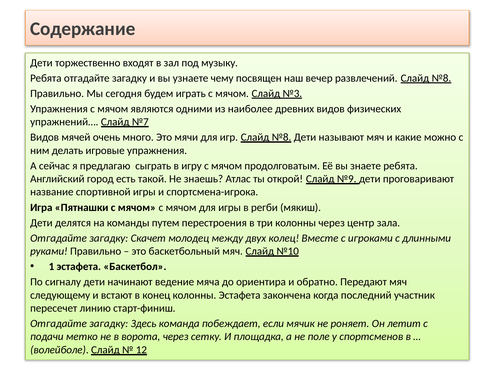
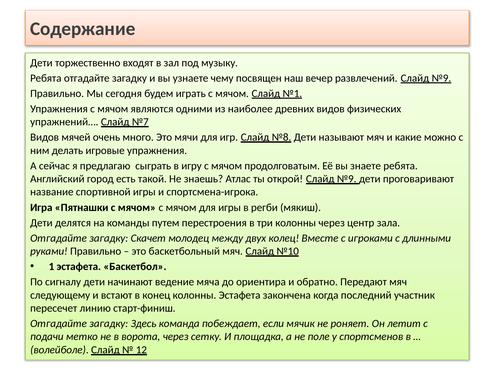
развлечений Слайд №8: №8 -> №9 (441, 78)
№3: №3 -> №1 (292, 93)
